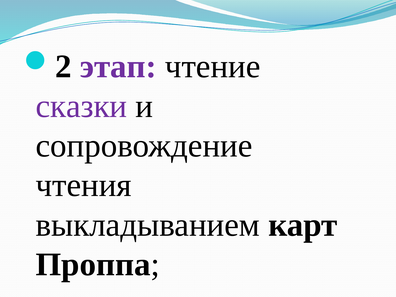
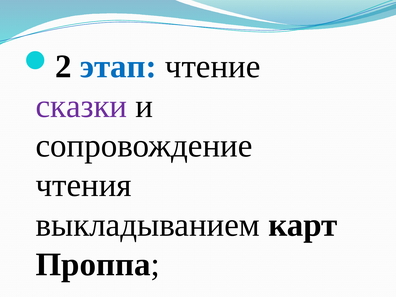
этап colour: purple -> blue (118, 67)
